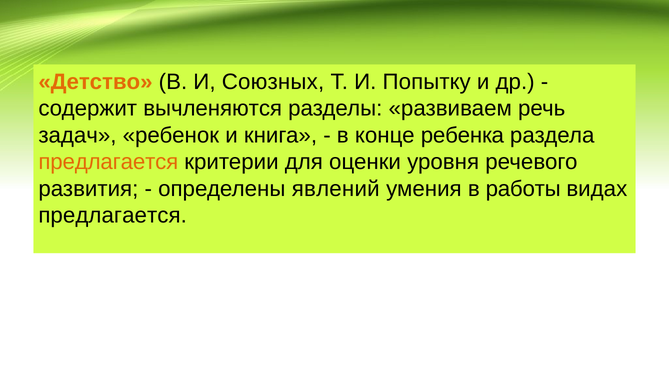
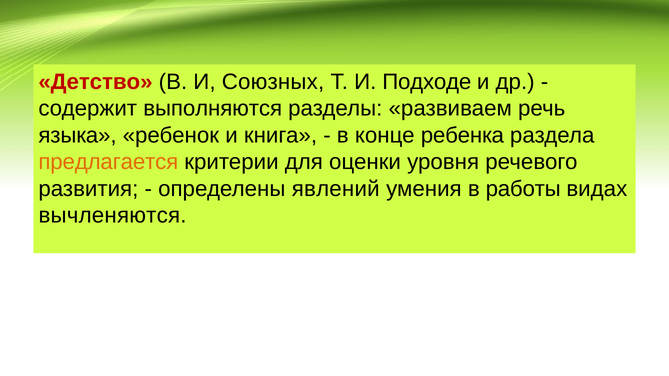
Детство colour: orange -> red (95, 82)
Попытку: Попытку -> Подходе (427, 82)
вычленяются: вычленяются -> выполняются (213, 109)
задач: задач -> языка (77, 135)
предлагается: предлагается -> вычленяются (113, 216)
